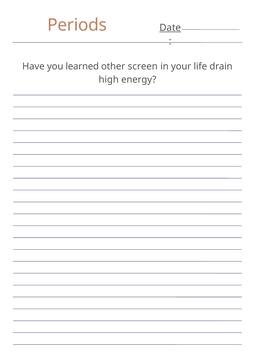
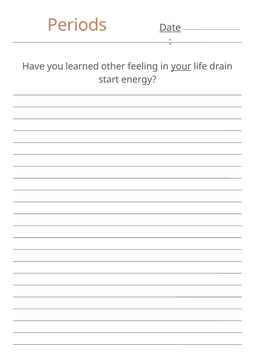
screen: screen -> feeling (143, 66)
your underline: none -> present (181, 66)
high: high -> start (109, 79)
